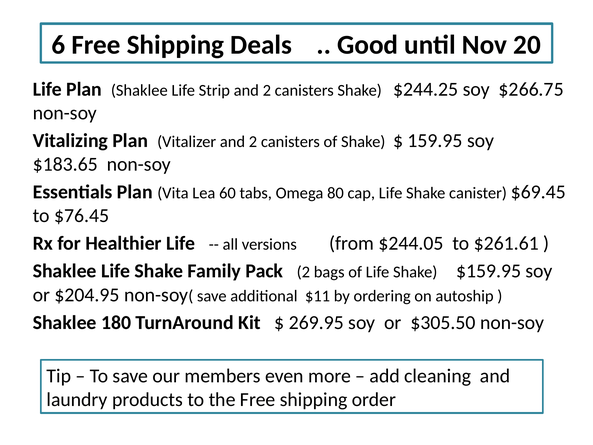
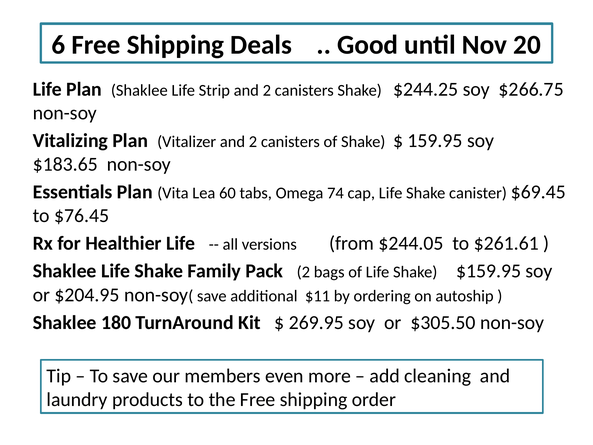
80: 80 -> 74 (335, 193)
